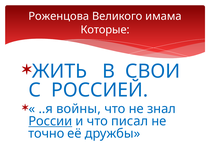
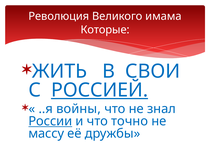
Роженцова: Роженцова -> Революция (59, 16)
РОССИЕЙ underline: none -> present (100, 90)
писал: писал -> точно (130, 121)
точно: точно -> массу (46, 133)
